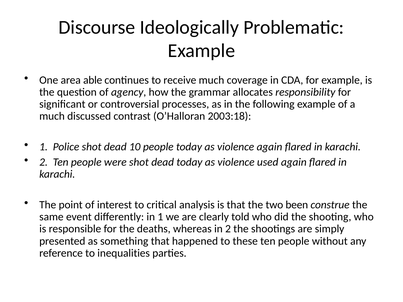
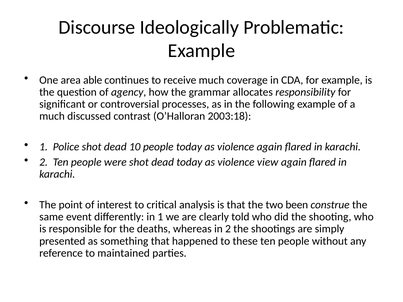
used: used -> view (268, 162)
inequalities: inequalities -> maintained (124, 253)
